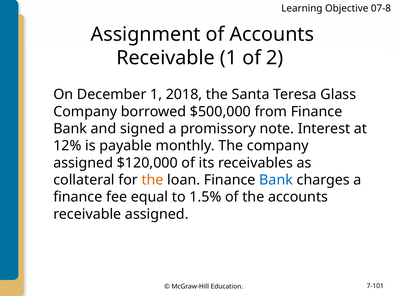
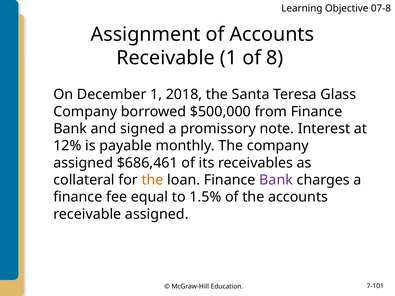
2: 2 -> 8 (275, 58)
$120,000: $120,000 -> $686,461 (147, 163)
Bank colour: blue -> purple (276, 180)
